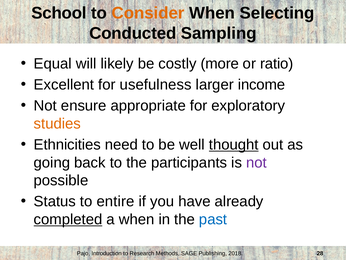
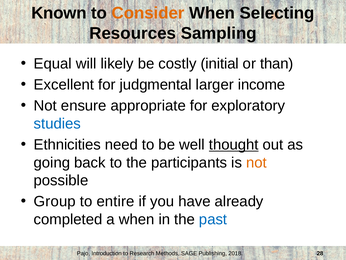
School: School -> Known (59, 13)
Conducted: Conducted -> Resources (133, 33)
more: more -> initial (220, 64)
ratio: ratio -> than (277, 64)
usefulness: usefulness -> judgmental (156, 85)
studies colour: orange -> blue (57, 123)
not colour: purple -> orange (256, 162)
Status: Status -> Group (55, 201)
completed underline: present -> none (68, 219)
